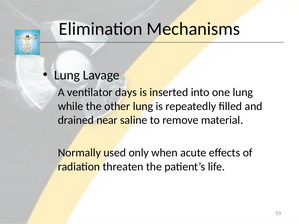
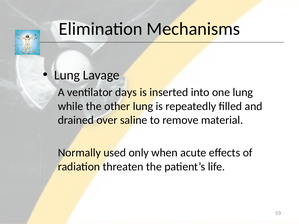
near: near -> over (107, 120)
